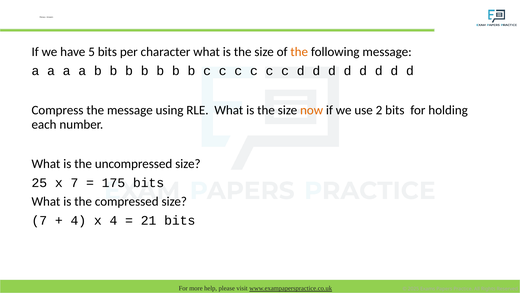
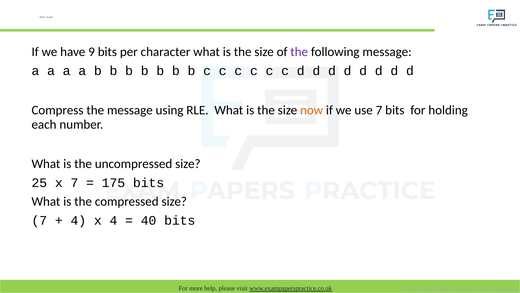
5: 5 -> 9 (92, 52)
the colour: orange -> purple (299, 52)
use 2: 2 -> 7 (379, 110)
21: 21 -> 40 (149, 220)
